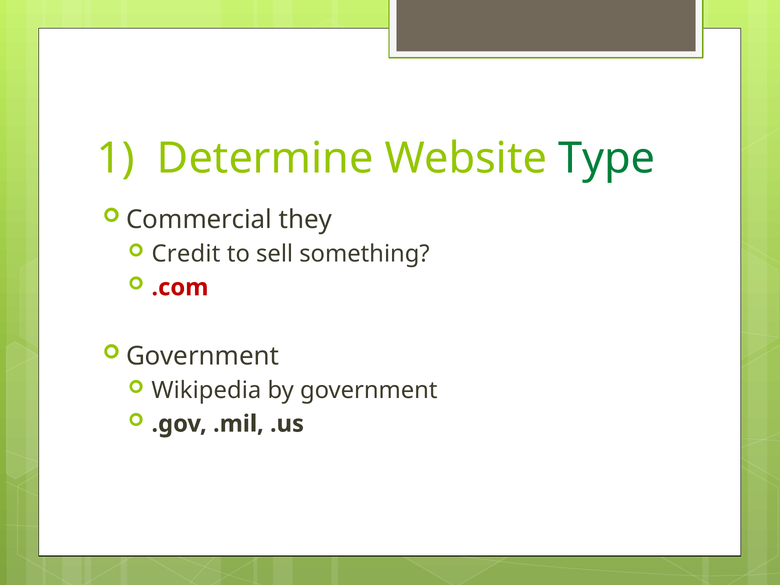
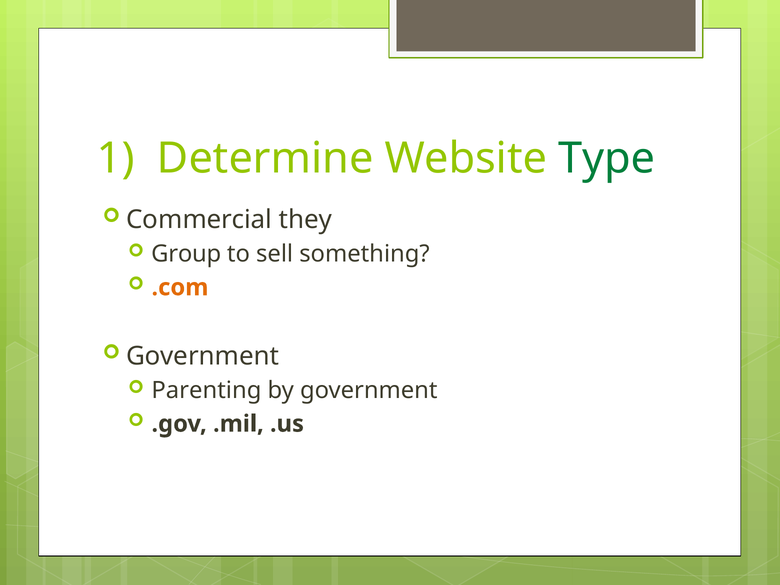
Credit: Credit -> Group (186, 254)
.com colour: red -> orange (180, 287)
Wikipedia: Wikipedia -> Parenting (206, 390)
